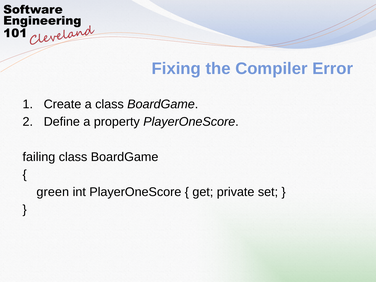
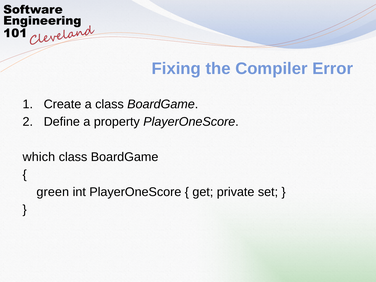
failing: failing -> which (39, 157)
